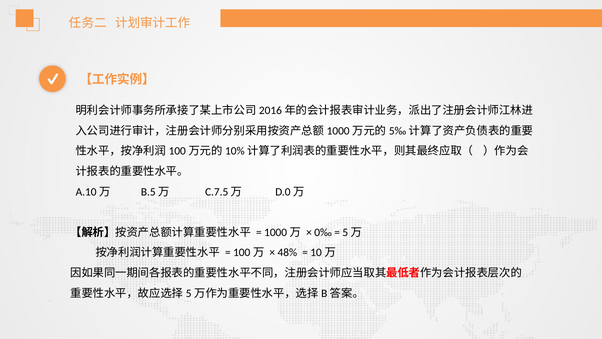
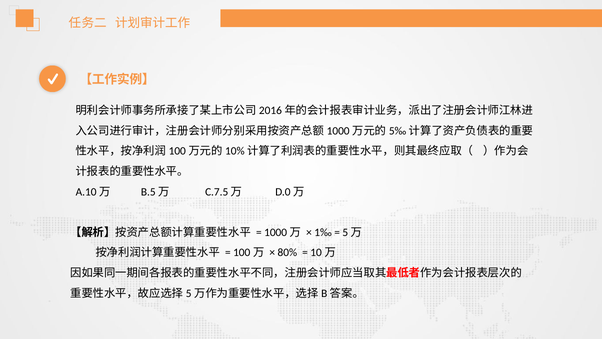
0‰: 0‰ -> 1‰ (323, 232)
48%: 48% -> 80% (287, 252)
